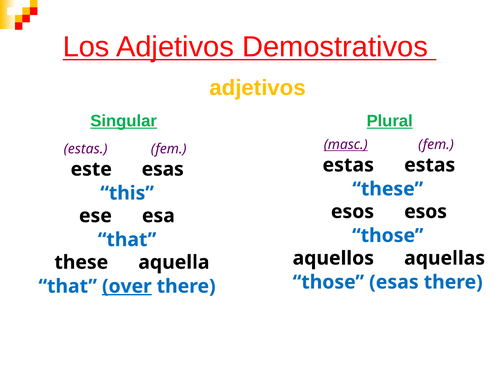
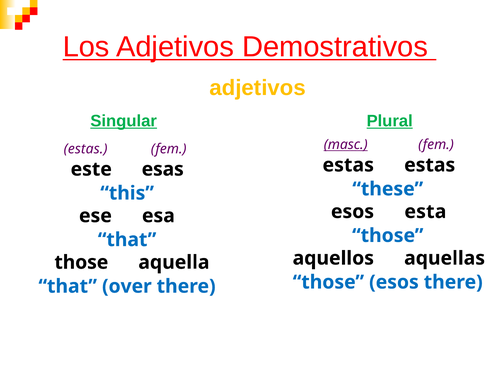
esos esos: esos -> esta (425, 212)
these: these -> those (81, 263)
those esas: esas -> esos (394, 282)
over underline: present -> none (127, 286)
